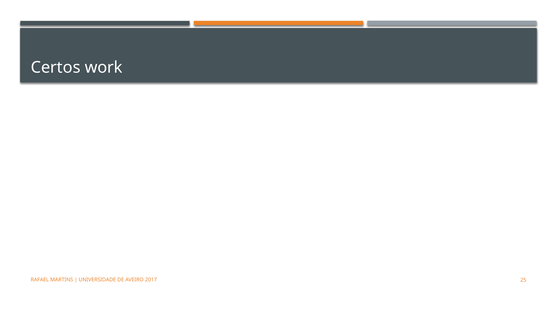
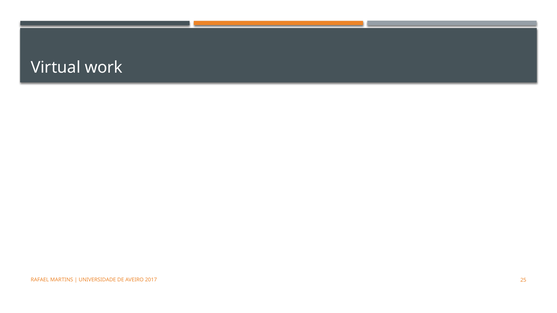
Certos: Certos -> Virtual (56, 68)
